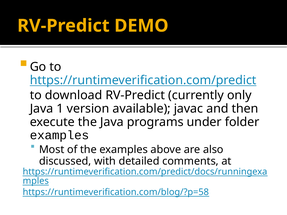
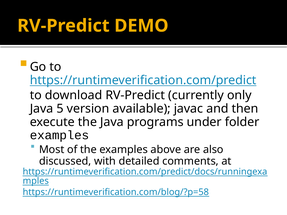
1: 1 -> 5 (60, 109)
